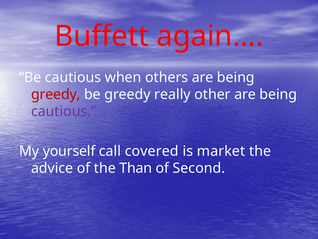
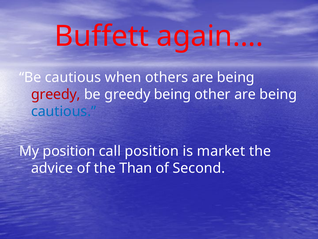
greedy really: really -> being (173, 94)
cautious colour: purple -> blue (64, 111)
My yourself: yourself -> position (69, 151)
call covered: covered -> position (152, 151)
